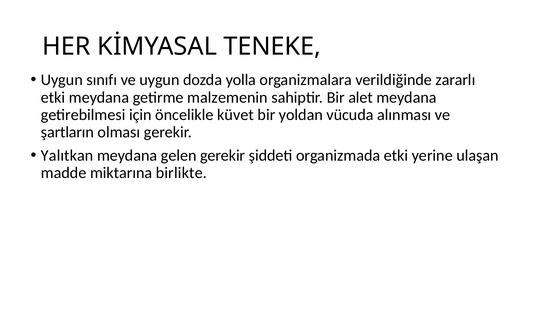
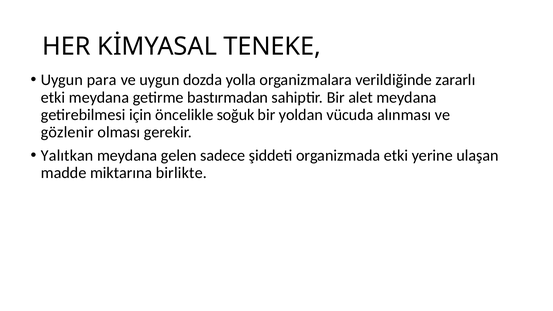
sınıfı: sınıfı -> para (102, 80)
malzemenin: malzemenin -> bastırmadan (228, 97)
küvet: küvet -> soğuk (236, 115)
şartların: şartların -> gözlenir (67, 132)
gelen gerekir: gerekir -> sadece (223, 155)
